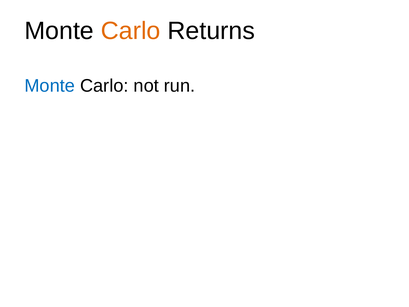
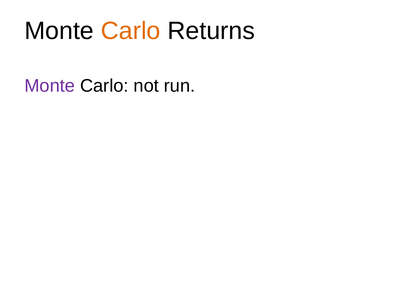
Monte colour: blue -> purple (50, 86)
